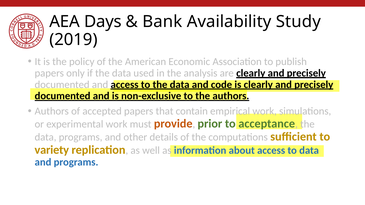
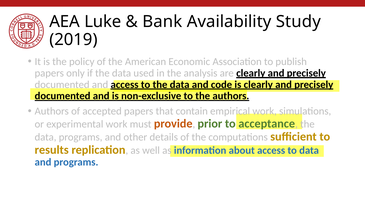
Days: Days -> Luke (103, 22)
variety: variety -> results (52, 150)
